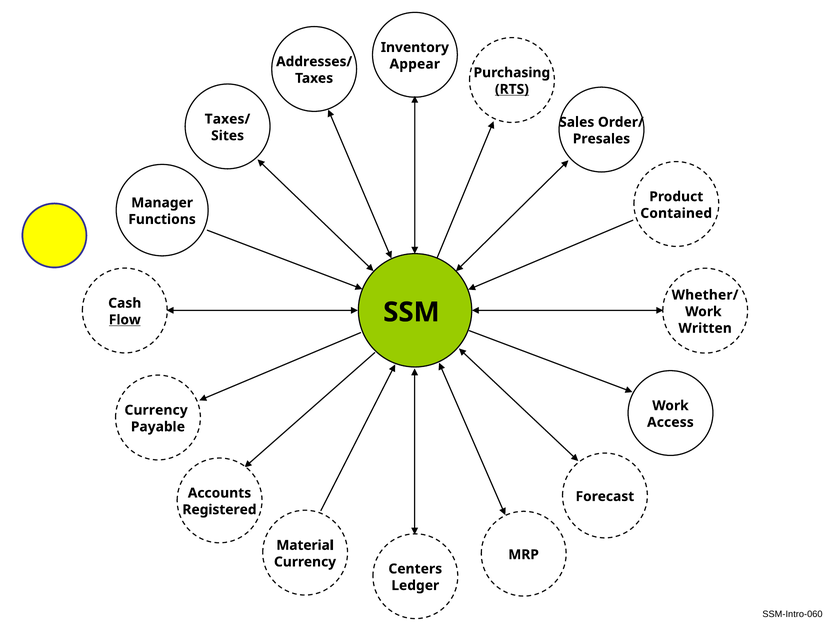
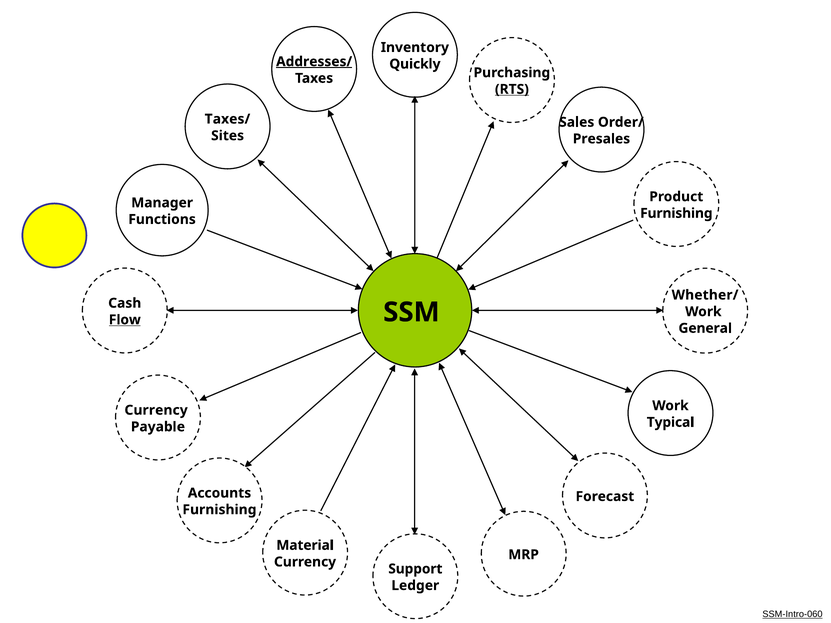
Addresses/ underline: none -> present (314, 62)
Appear: Appear -> Quickly (415, 64)
Contained: Contained -> Furnishing (676, 213)
Written: Written -> General (705, 328)
Access: Access -> Typical (671, 422)
Registered: Registered -> Furnishing (219, 510)
Centers: Centers -> Support (415, 569)
SSM-Intro-060 underline: none -> present (793, 615)
